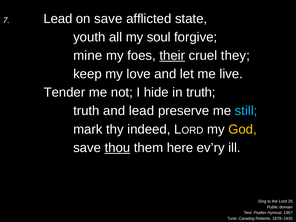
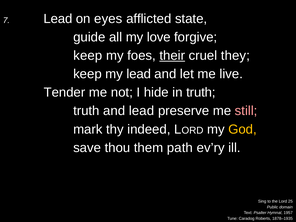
on save: save -> eyes (108, 19)
youth: youth -> guide (89, 37)
soul: soul -> love (159, 37)
mine: mine -> keep (88, 56)
my love: love -> lead (139, 74)
still colour: light blue -> pink (246, 111)
thou underline: present -> none (117, 148)
here: here -> path (180, 148)
